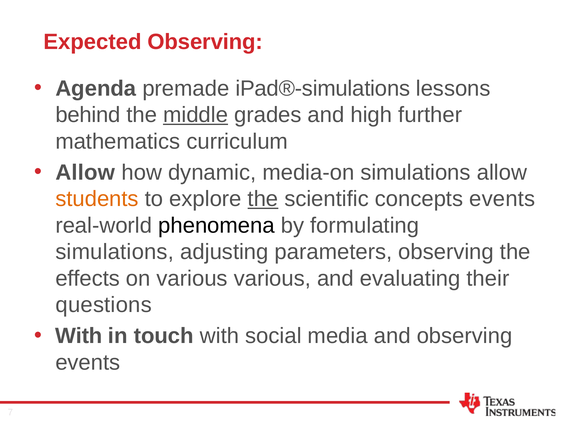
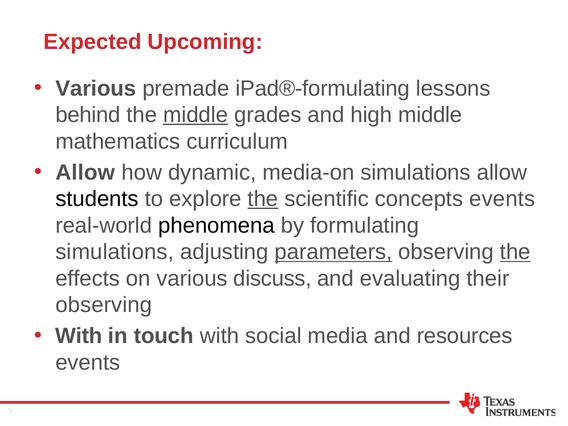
Expected Observing: Observing -> Upcoming (205, 42)
Agenda: Agenda -> Various (96, 88)
iPad®-simulations: iPad®-simulations -> iPad®-formulating (323, 88)
high further: further -> middle (430, 115)
students colour: orange -> black (97, 199)
parameters underline: none -> present (333, 252)
the underline: none -> present (515, 252)
various various: various -> discuss (272, 279)
questions: questions -> observing (104, 305)
and observing: observing -> resources (465, 336)
